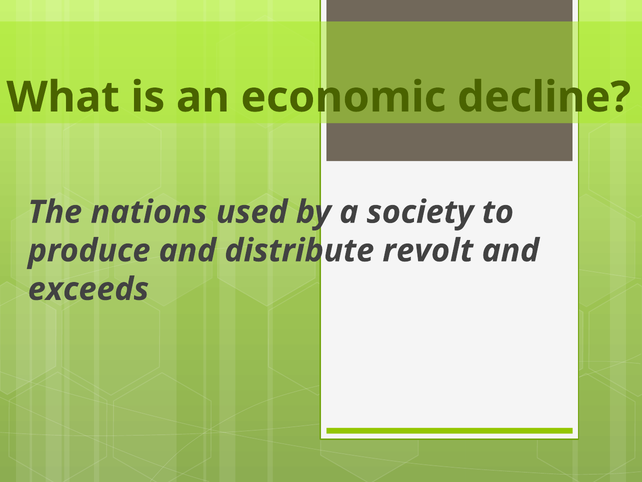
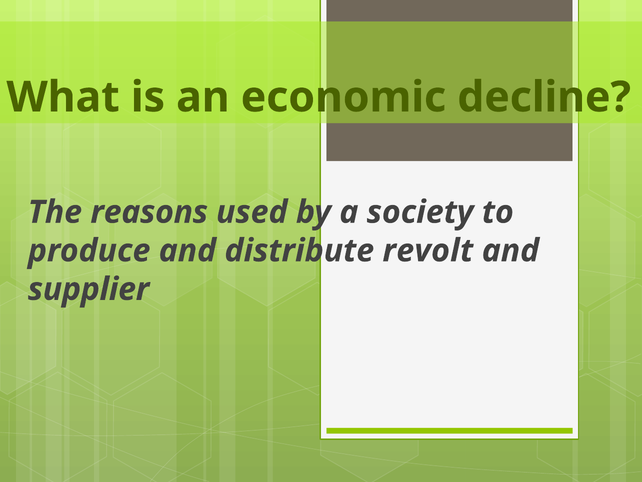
nations: nations -> reasons (149, 212)
exceeds: exceeds -> supplier (89, 289)
